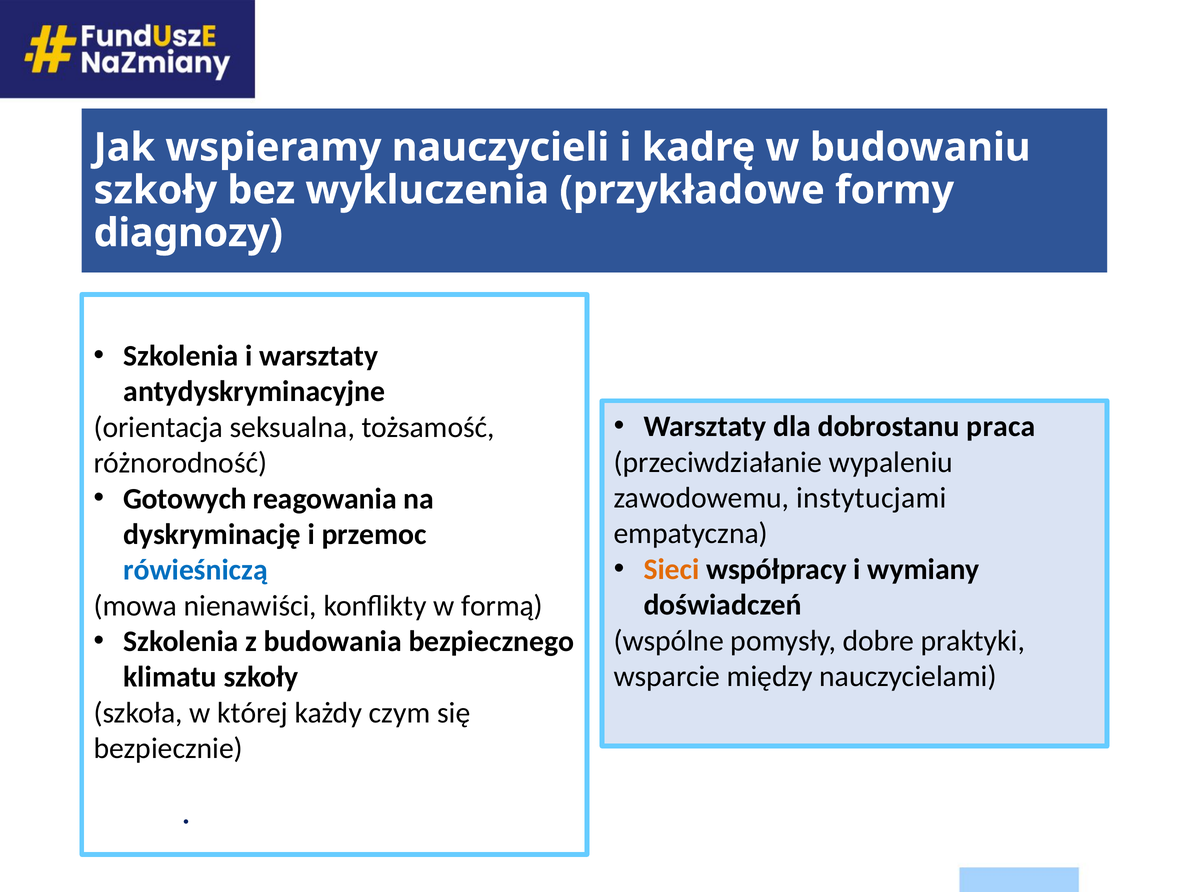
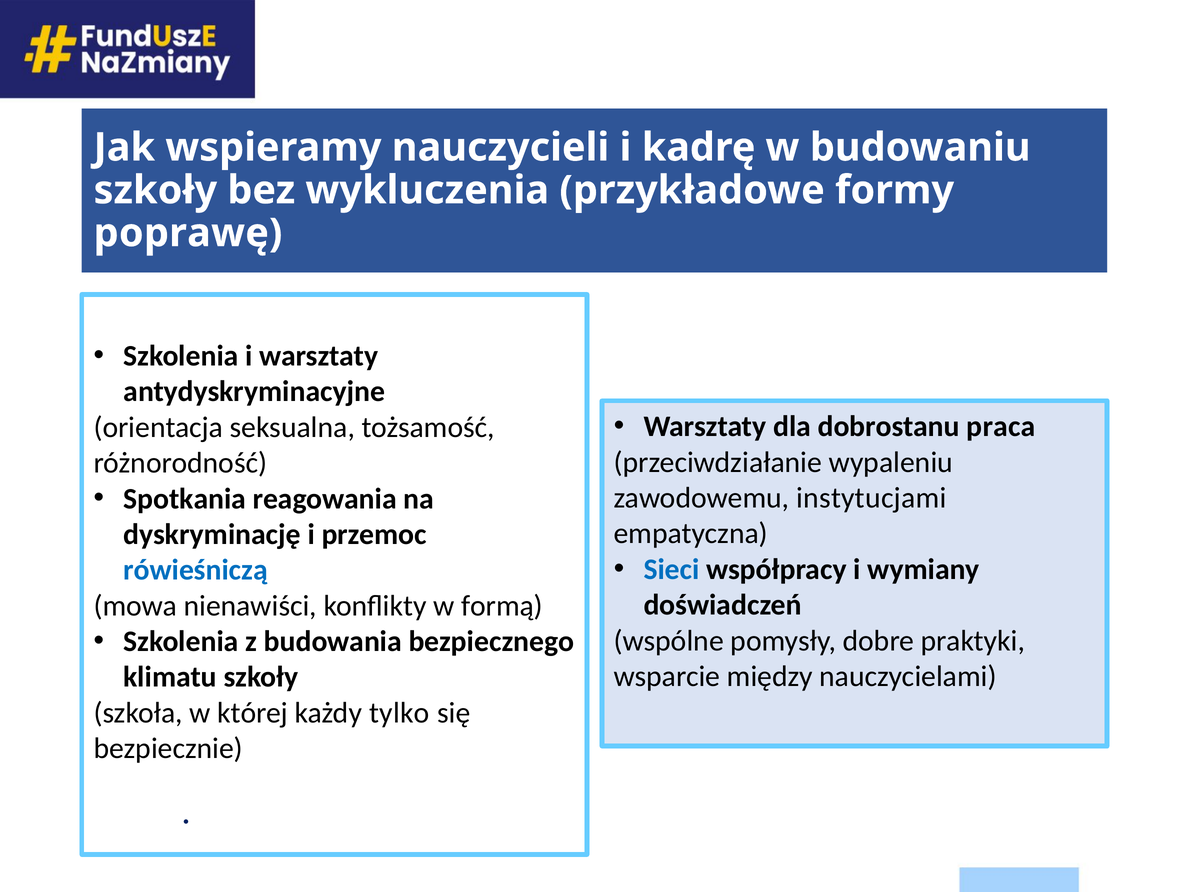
diagnozy: diagnozy -> poprawę (188, 233)
Gotowych: Gotowych -> Spotkania (185, 499)
Sieci colour: orange -> blue (672, 569)
czym: czym -> tylko (399, 713)
